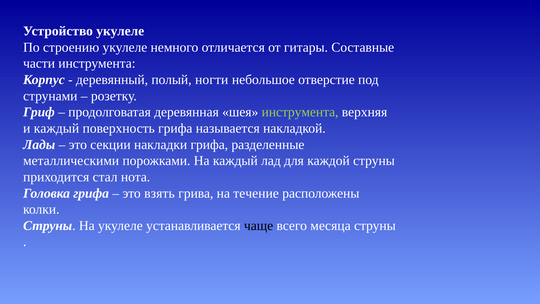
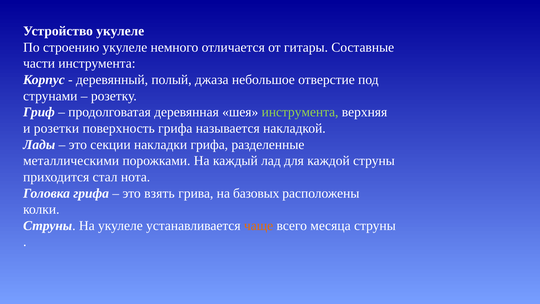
ногти: ногти -> джаза (212, 80)
и каждый: каждый -> розетки (56, 128)
течение: течение -> базовых (256, 193)
чаще colour: black -> orange (259, 225)
